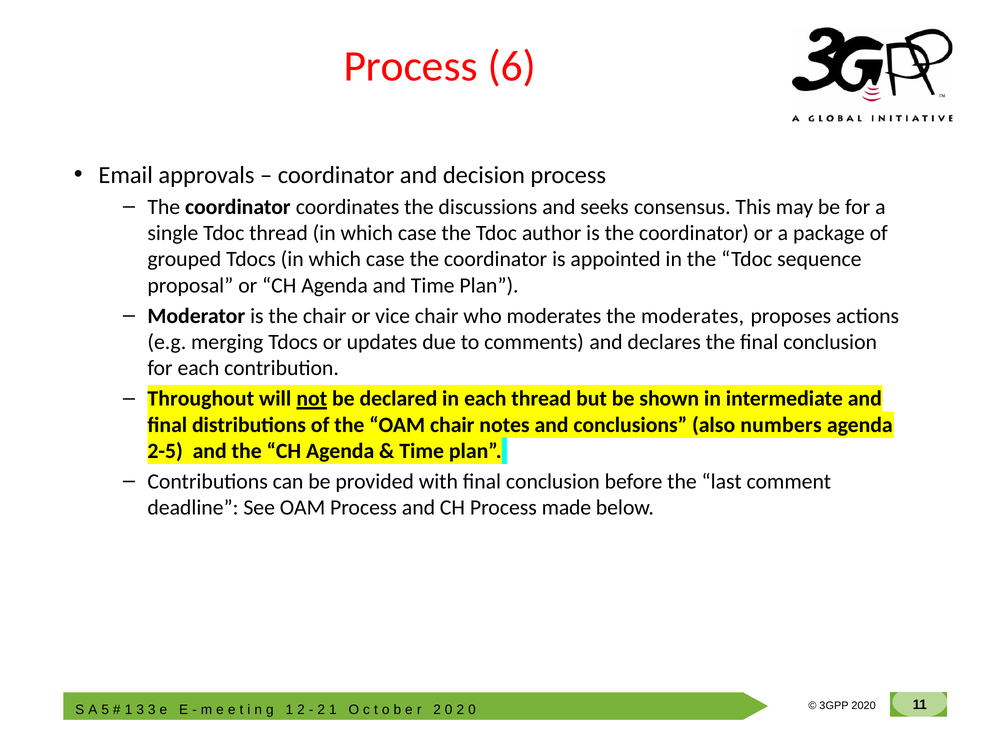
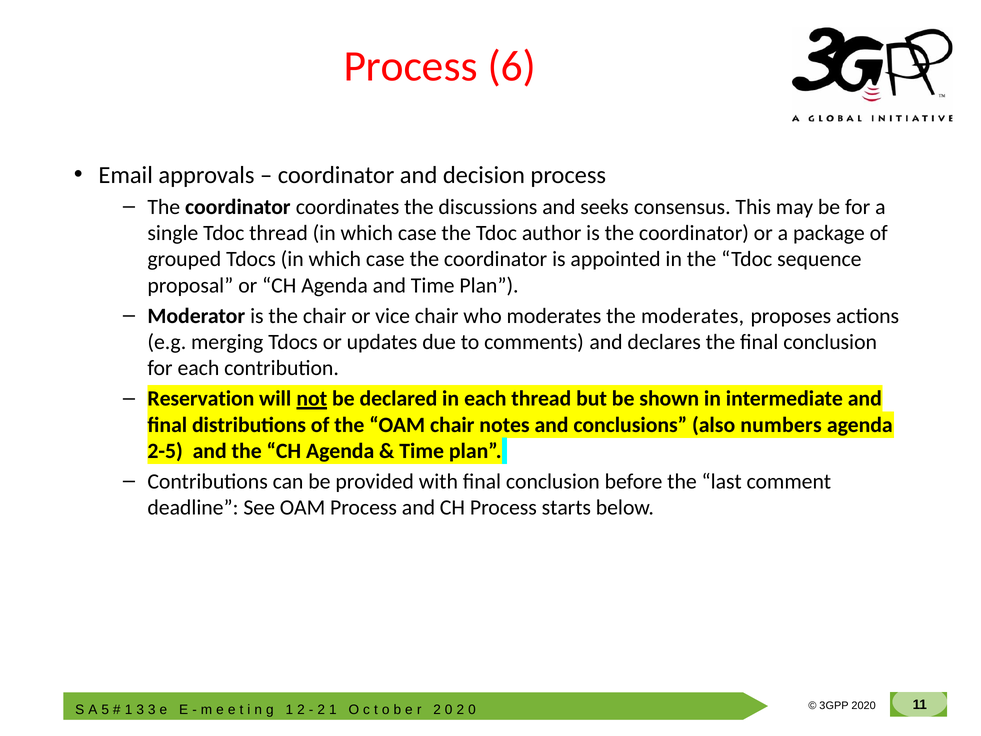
Throughout: Throughout -> Reservation (201, 399)
made: made -> starts (566, 508)
